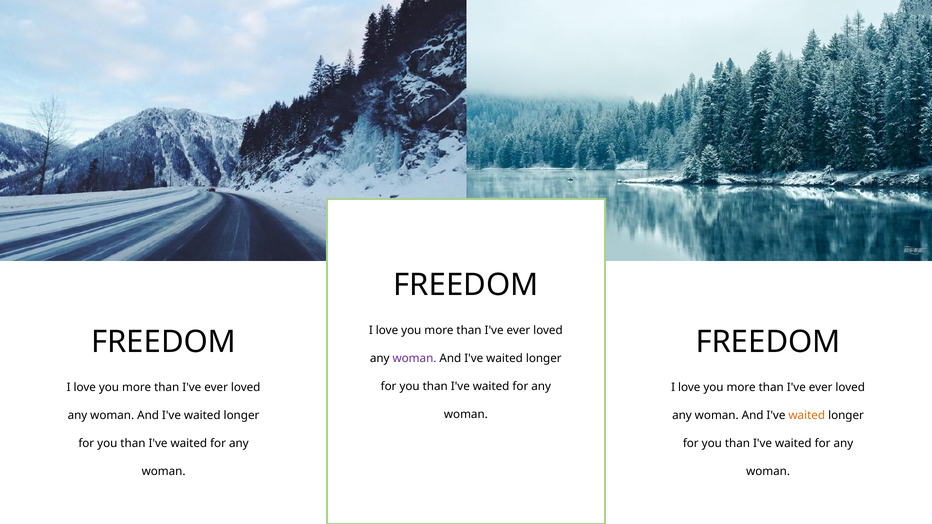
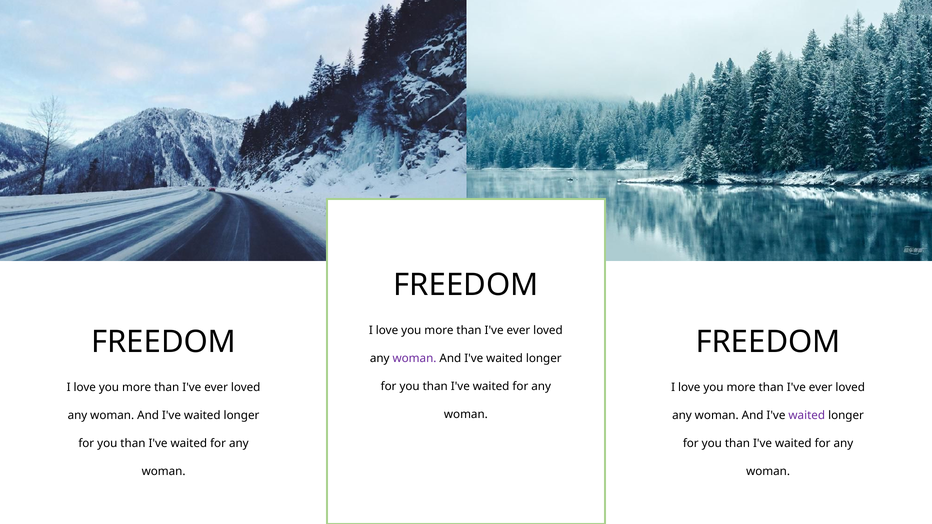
waited colour: orange -> purple (807, 416)
